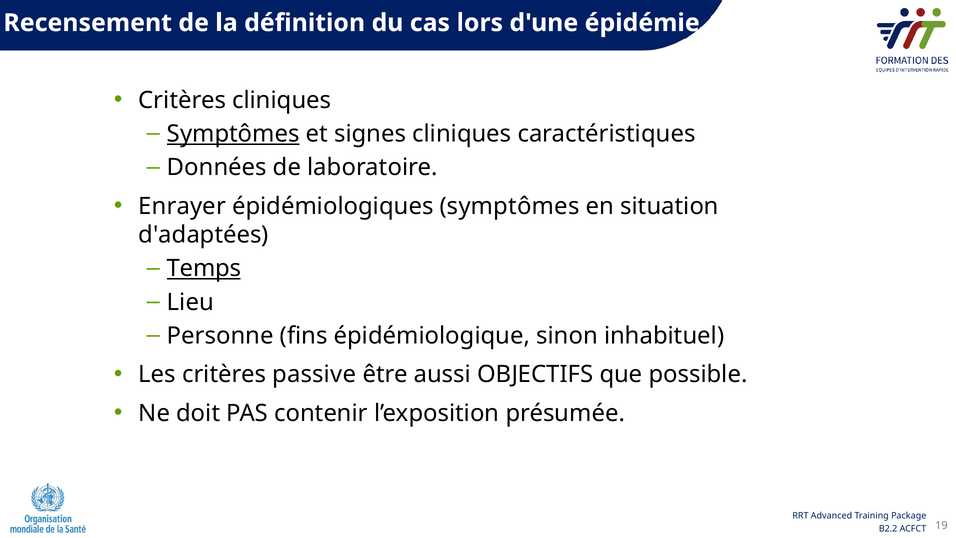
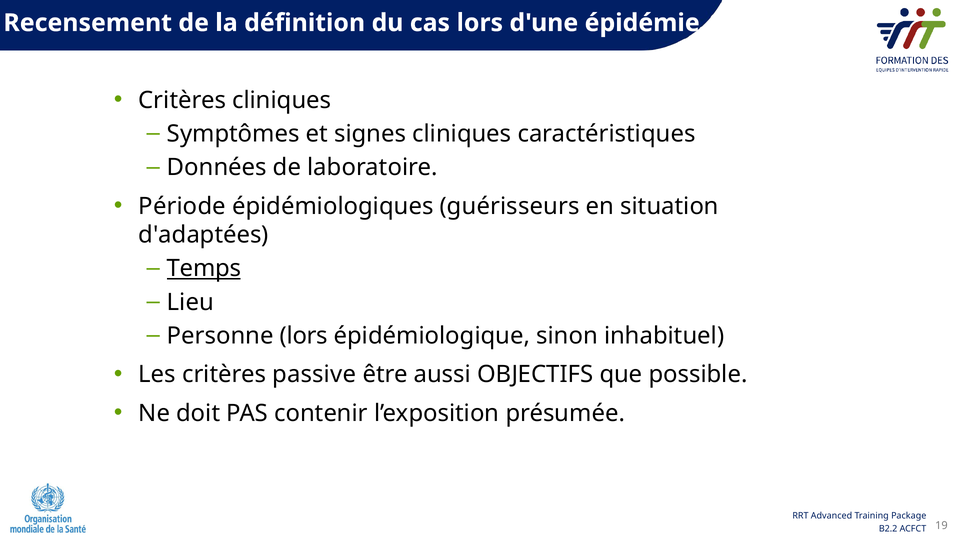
Symptômes underline: present -> none (233, 134)
Enrayer: Enrayer -> Période (182, 206)
épidémiologiques symptômes: symptômes -> guérisseurs (510, 206)
Personne fins: fins -> lors (304, 336)
